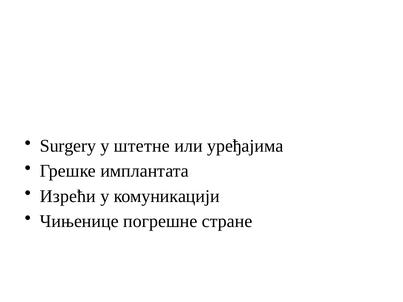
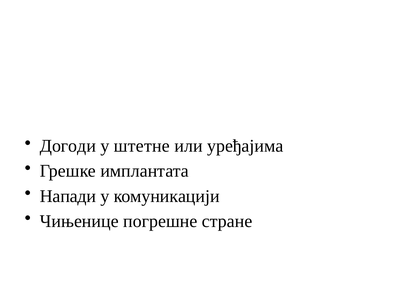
Surgery: Surgery -> Догоди (68, 146)
Изрећи: Изрећи -> Напади (68, 196)
